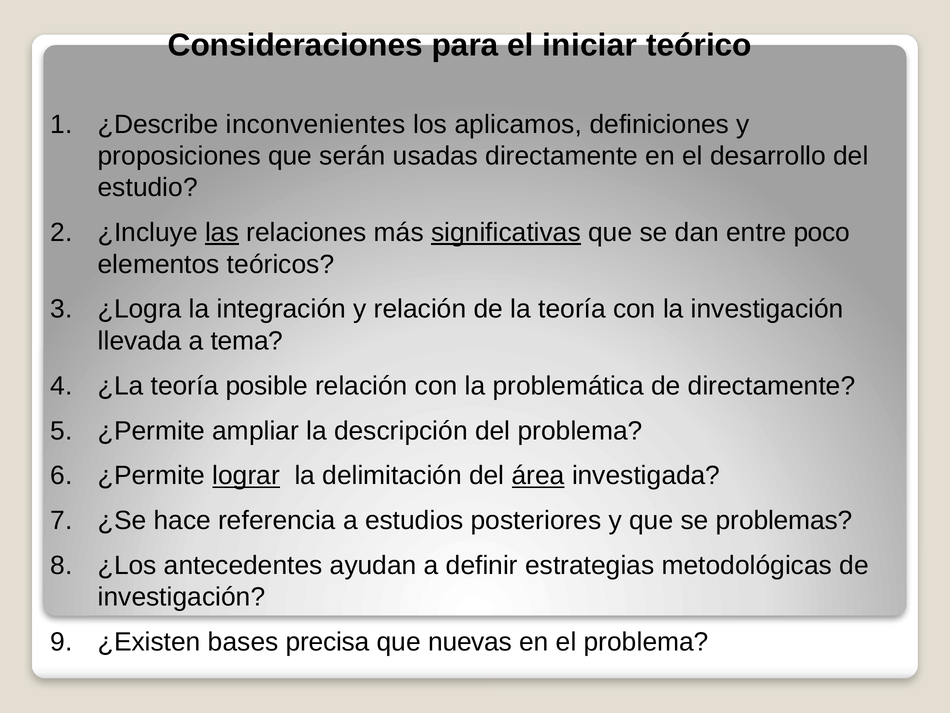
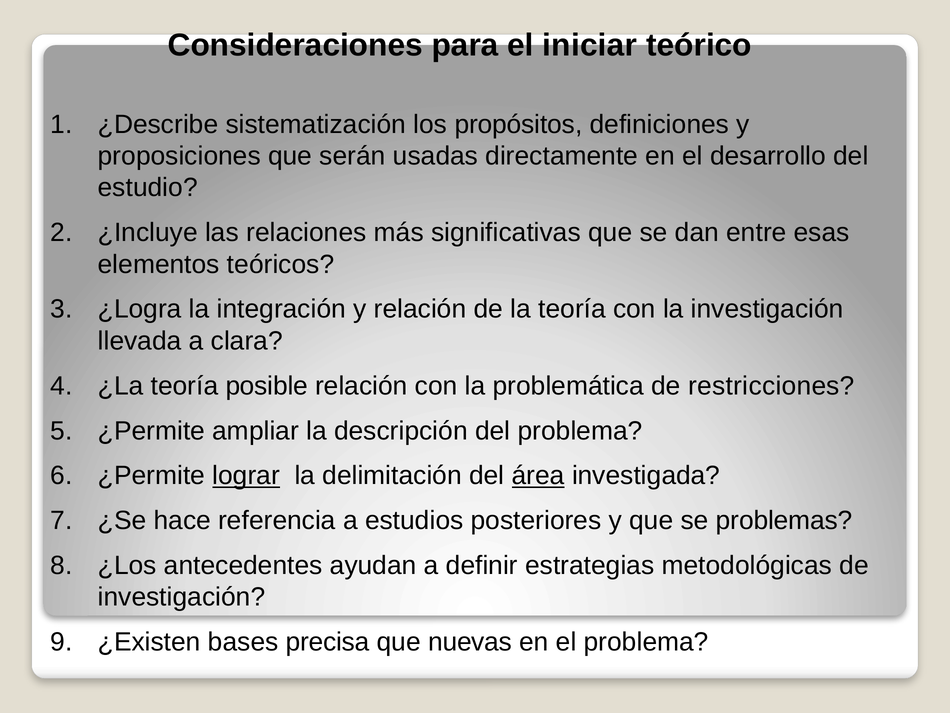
inconvenientes: inconvenientes -> sistematización (316, 124)
aplicamos: aplicamos -> propósitos (518, 124)
las underline: present -> none (222, 232)
significativas underline: present -> none (506, 232)
poco: poco -> esas (822, 232)
tema: tema -> clara (247, 341)
de directamente: directamente -> restricciones (771, 386)
